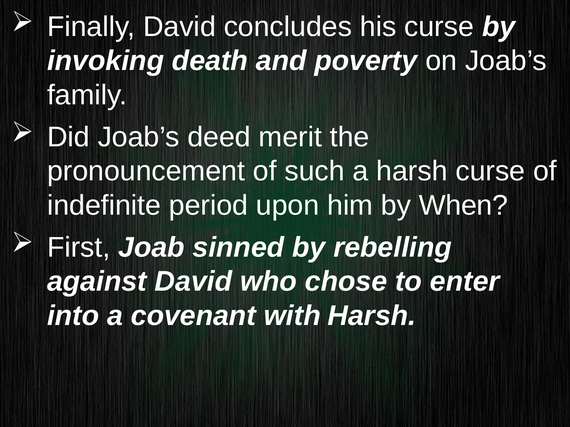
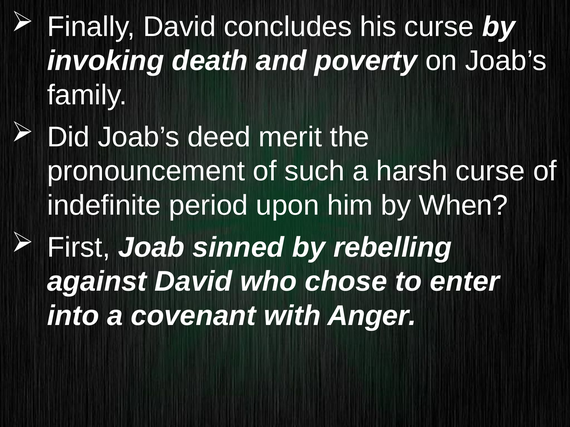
with Harsh: Harsh -> Anger (372, 316)
